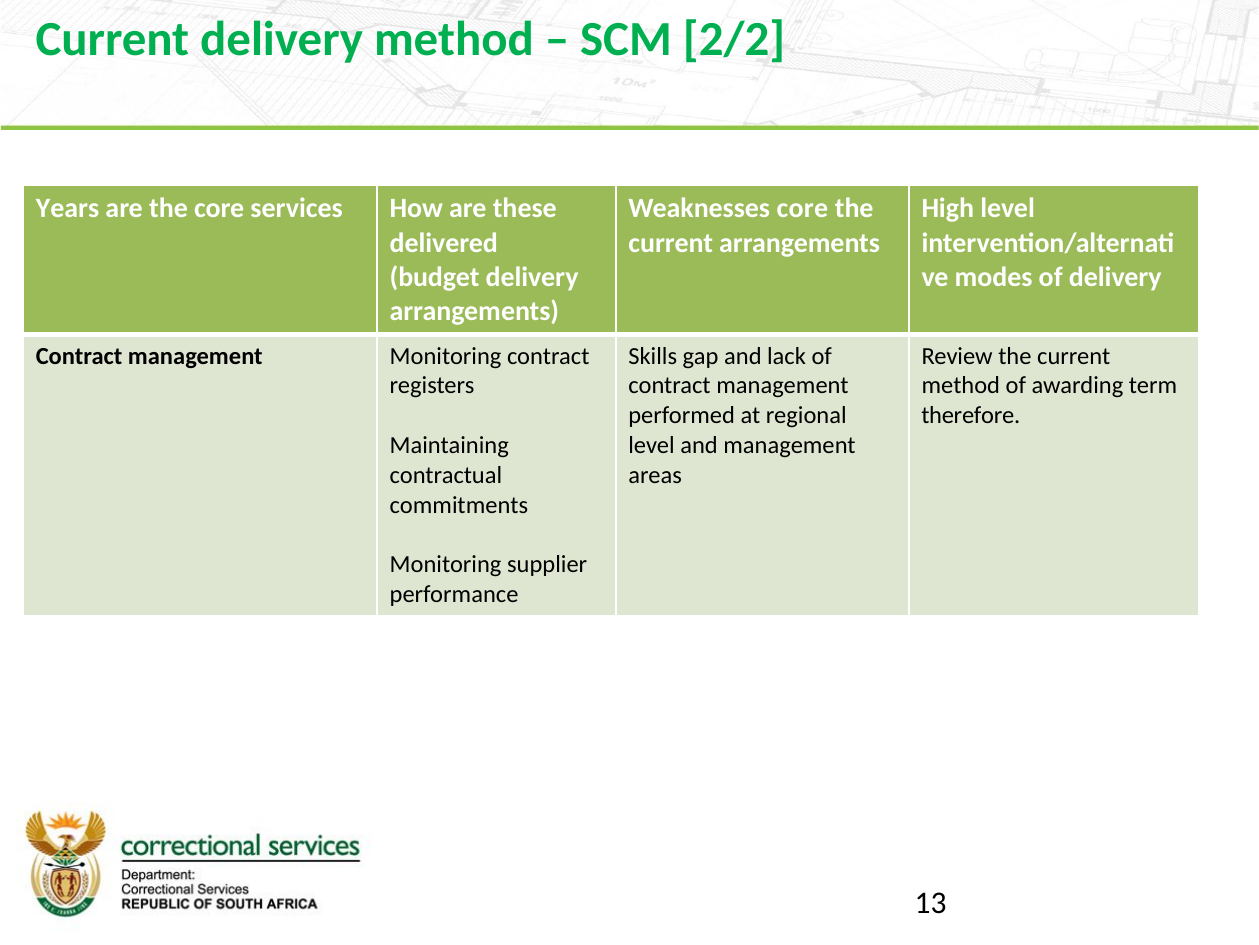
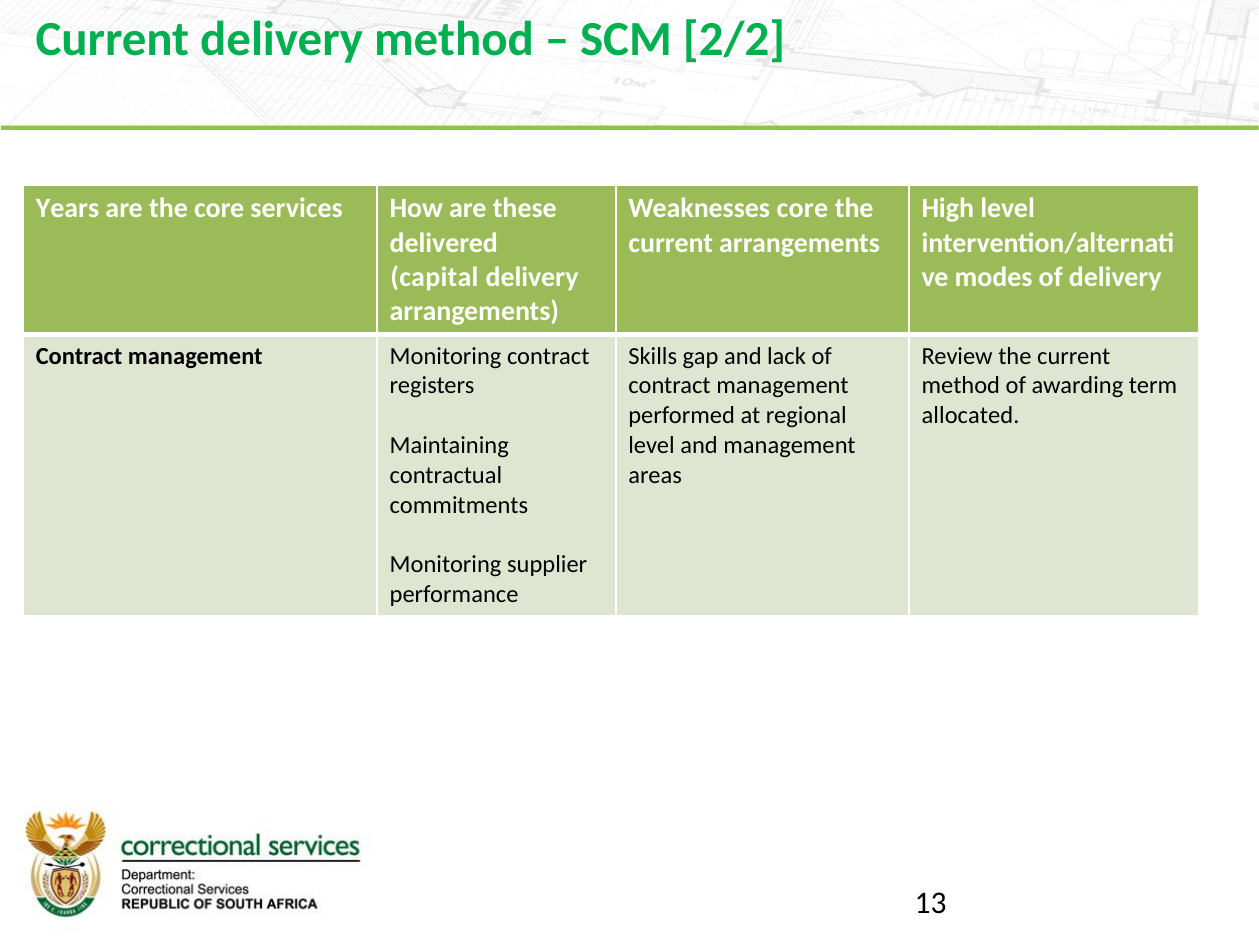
budget: budget -> capital (434, 277)
therefore: therefore -> allocated (971, 415)
